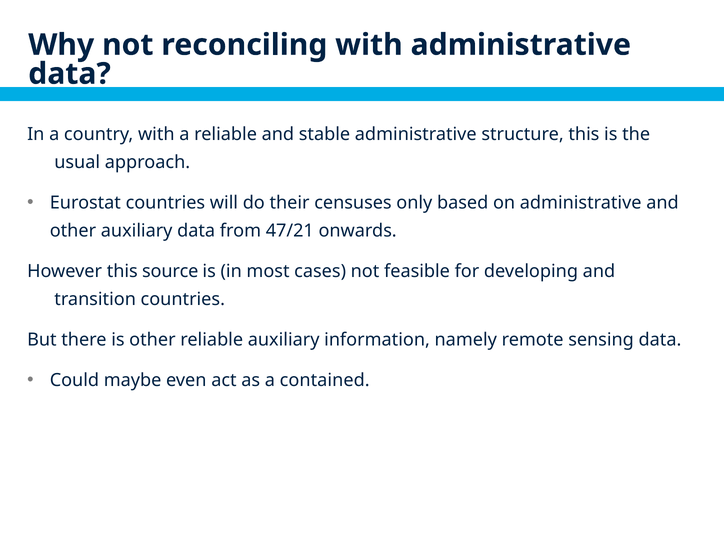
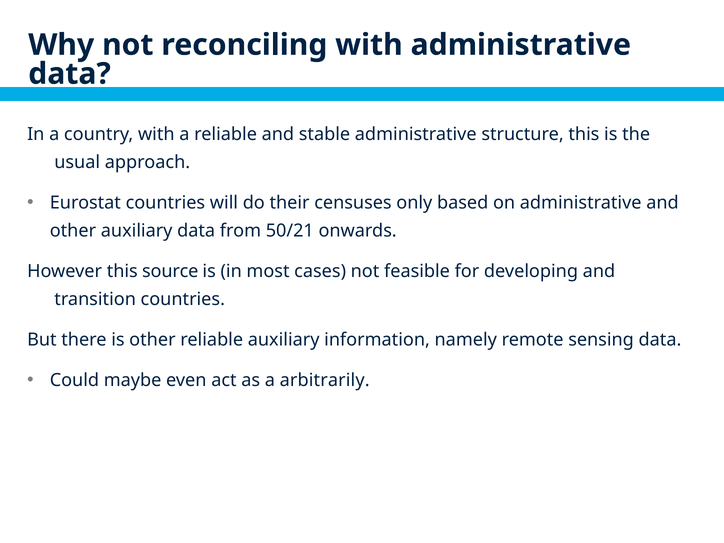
47/21: 47/21 -> 50/21 (290, 231)
contained: contained -> arbitrarily (325, 380)
